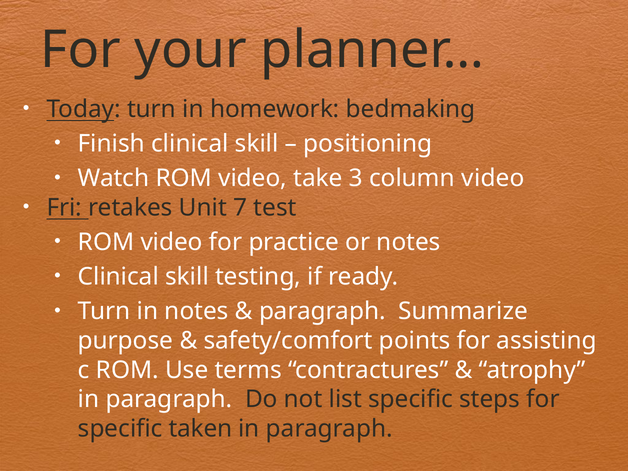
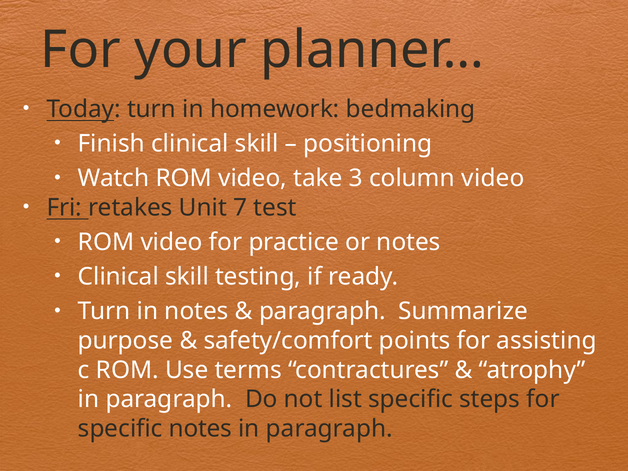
specific taken: taken -> notes (201, 429)
